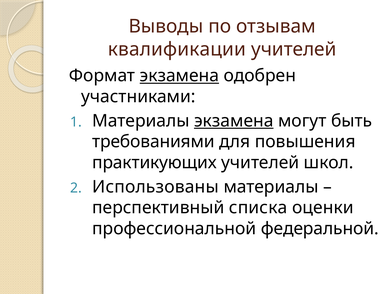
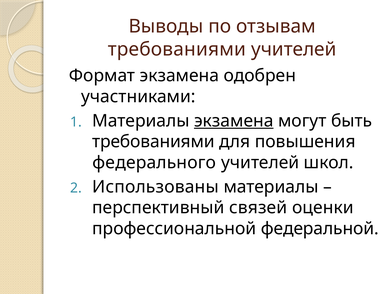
квалификации: квалификации -> требованиями (177, 49)
экзамена underline: present -> none (179, 76)
практикующих: практикующих -> федерального (154, 163)
списка: списка -> связей (258, 208)
